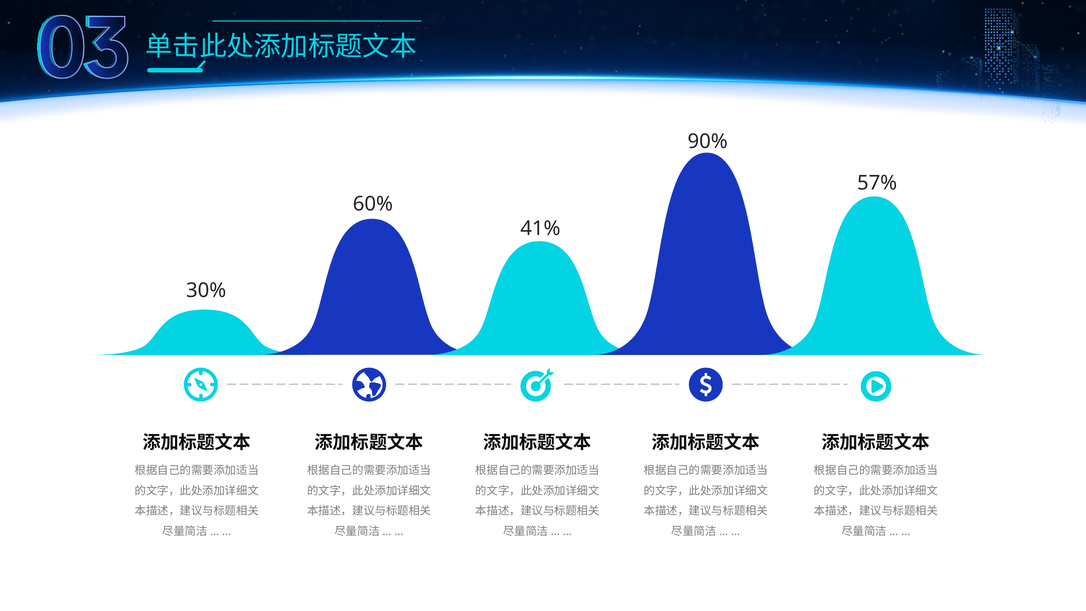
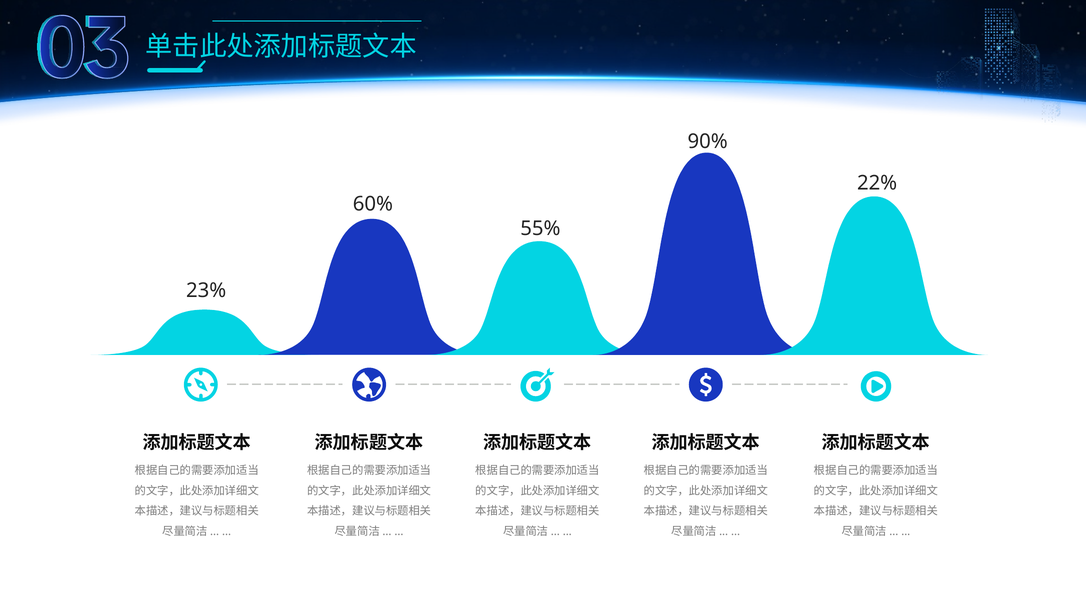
57%: 57% -> 22% (877, 183)
41%: 41% -> 55% (540, 228)
30%: 30% -> 23% (206, 290)
